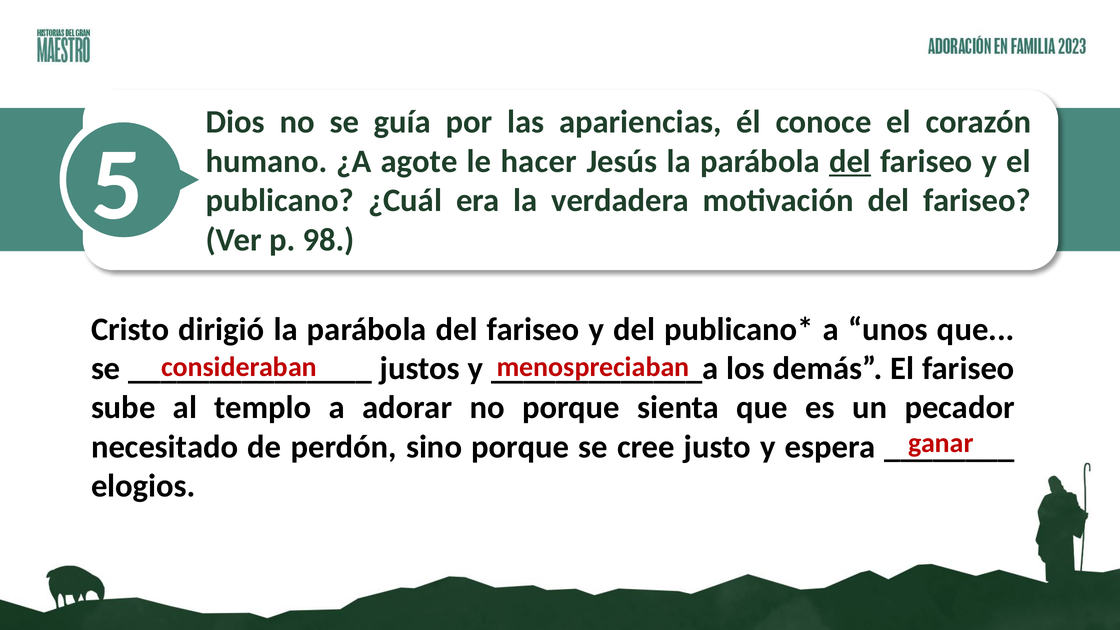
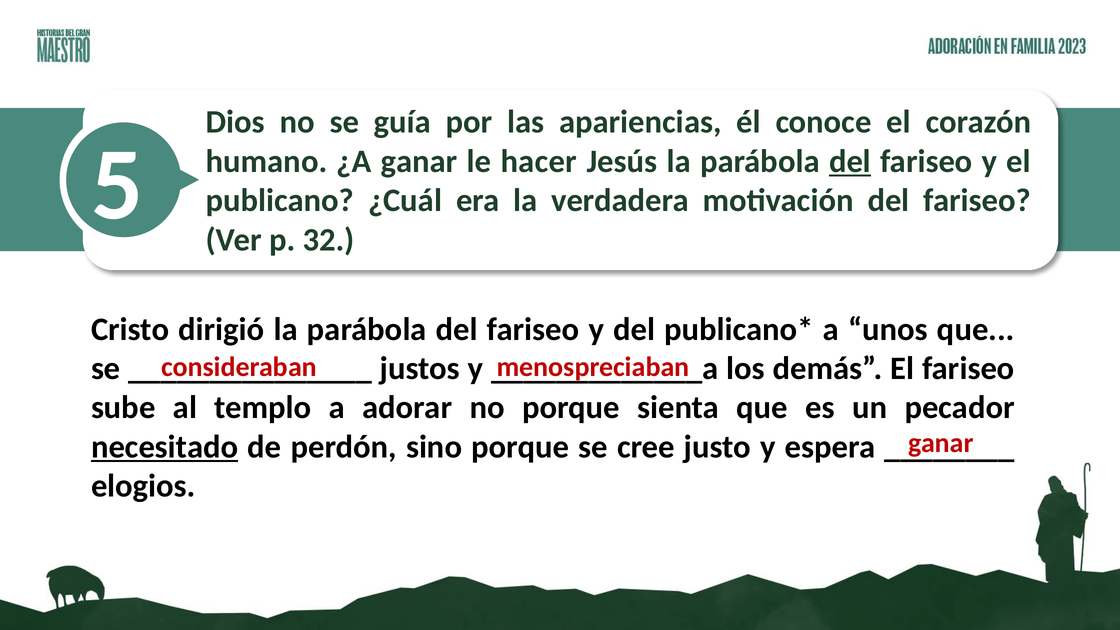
¿A agote: agote -> ganar (419, 161)
98: 98 -> 32 (329, 240)
necesitado underline: none -> present (165, 447)
